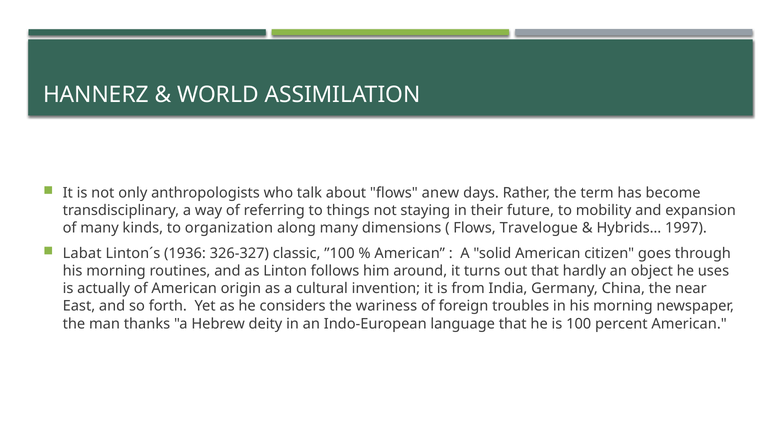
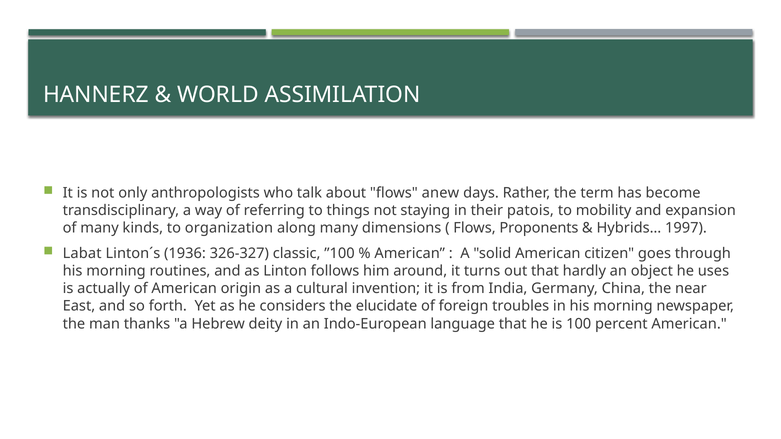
future: future -> patois (530, 211)
Travelogue: Travelogue -> Proponents (539, 228)
wariness: wariness -> elucidate (387, 306)
